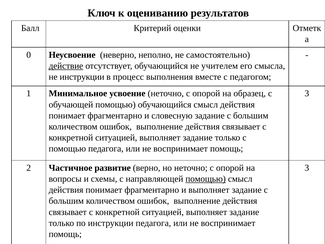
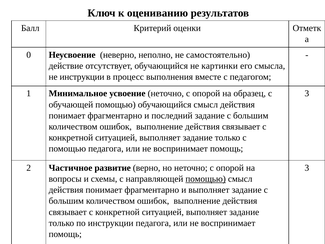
действие underline: present -> none (66, 66)
учителем: учителем -> картинки (220, 66)
словесную: словесную -> последний (172, 115)
